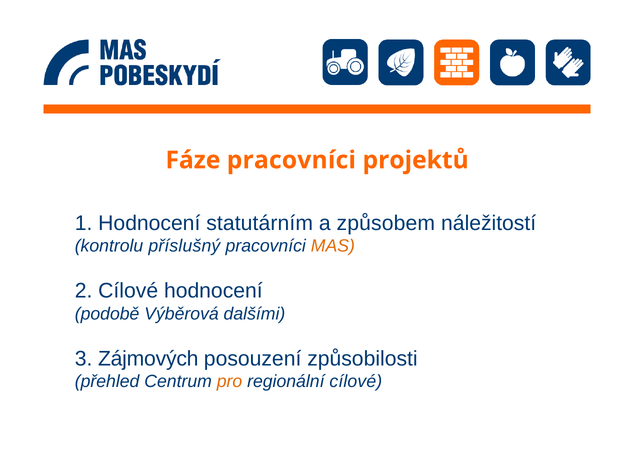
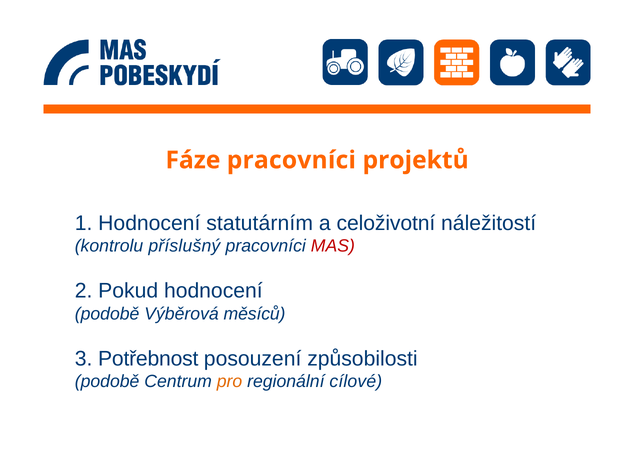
způsobem: způsobem -> celoživotní (386, 223)
MAS colour: orange -> red (333, 246)
2 Cílové: Cílové -> Pokud (128, 291)
dalšími: dalšími -> měsíců (255, 314)
Zájmových: Zájmových -> Potřebnost (148, 358)
přehled: přehled -> podobě (107, 381)
